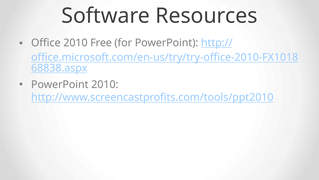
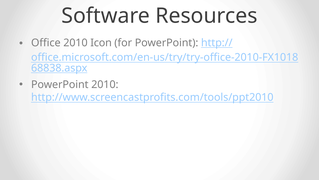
Free: Free -> Icon (101, 43)
